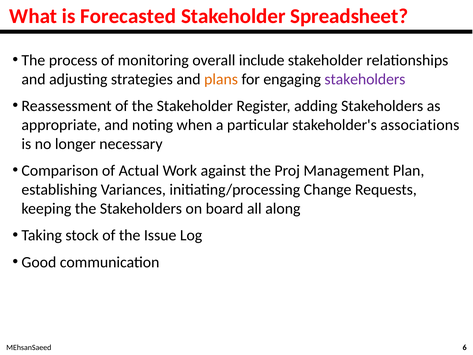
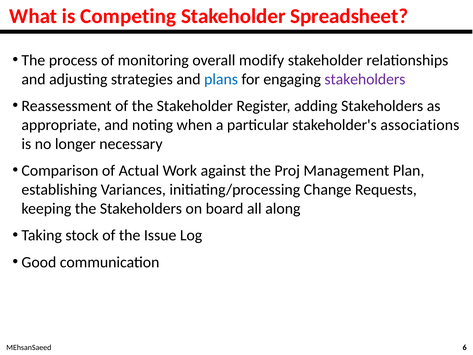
Forecasted: Forecasted -> Competing (128, 16)
include: include -> modify (262, 60)
plans colour: orange -> blue (221, 79)
